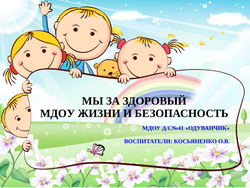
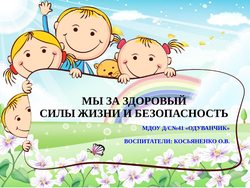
МДОУ: МДОУ -> СИЛЫ (58, 113)
